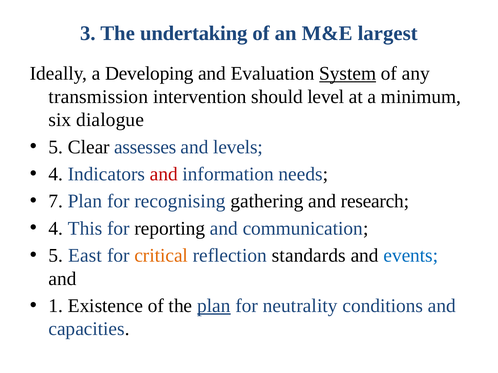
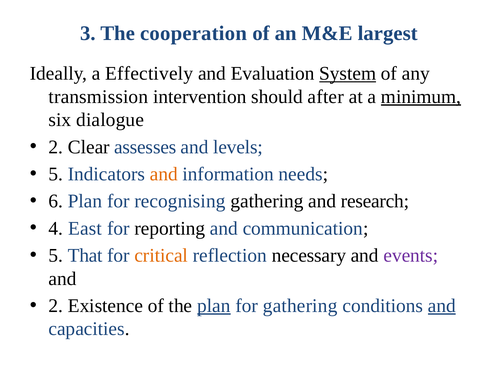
undertaking: undertaking -> cooperation (194, 33)
Developing: Developing -> Effectively (149, 74)
level: level -> after (326, 97)
minimum underline: none -> present (421, 97)
5: 5 -> 2 (56, 147)
4: 4 -> 5 (56, 174)
and colour: red -> orange (164, 174)
7: 7 -> 6 (56, 201)
This: This -> East (85, 229)
East: East -> That (85, 256)
standards: standards -> necessary (309, 256)
events colour: blue -> purple (411, 256)
1: 1 -> 2 (56, 306)
for neutrality: neutrality -> gathering (300, 306)
and underline: none -> present (442, 306)
